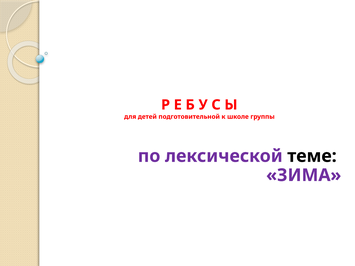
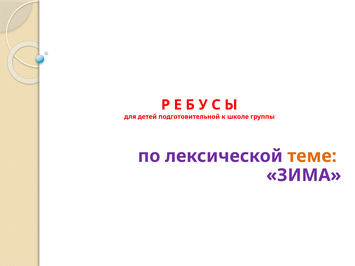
теме colour: black -> orange (312, 156)
